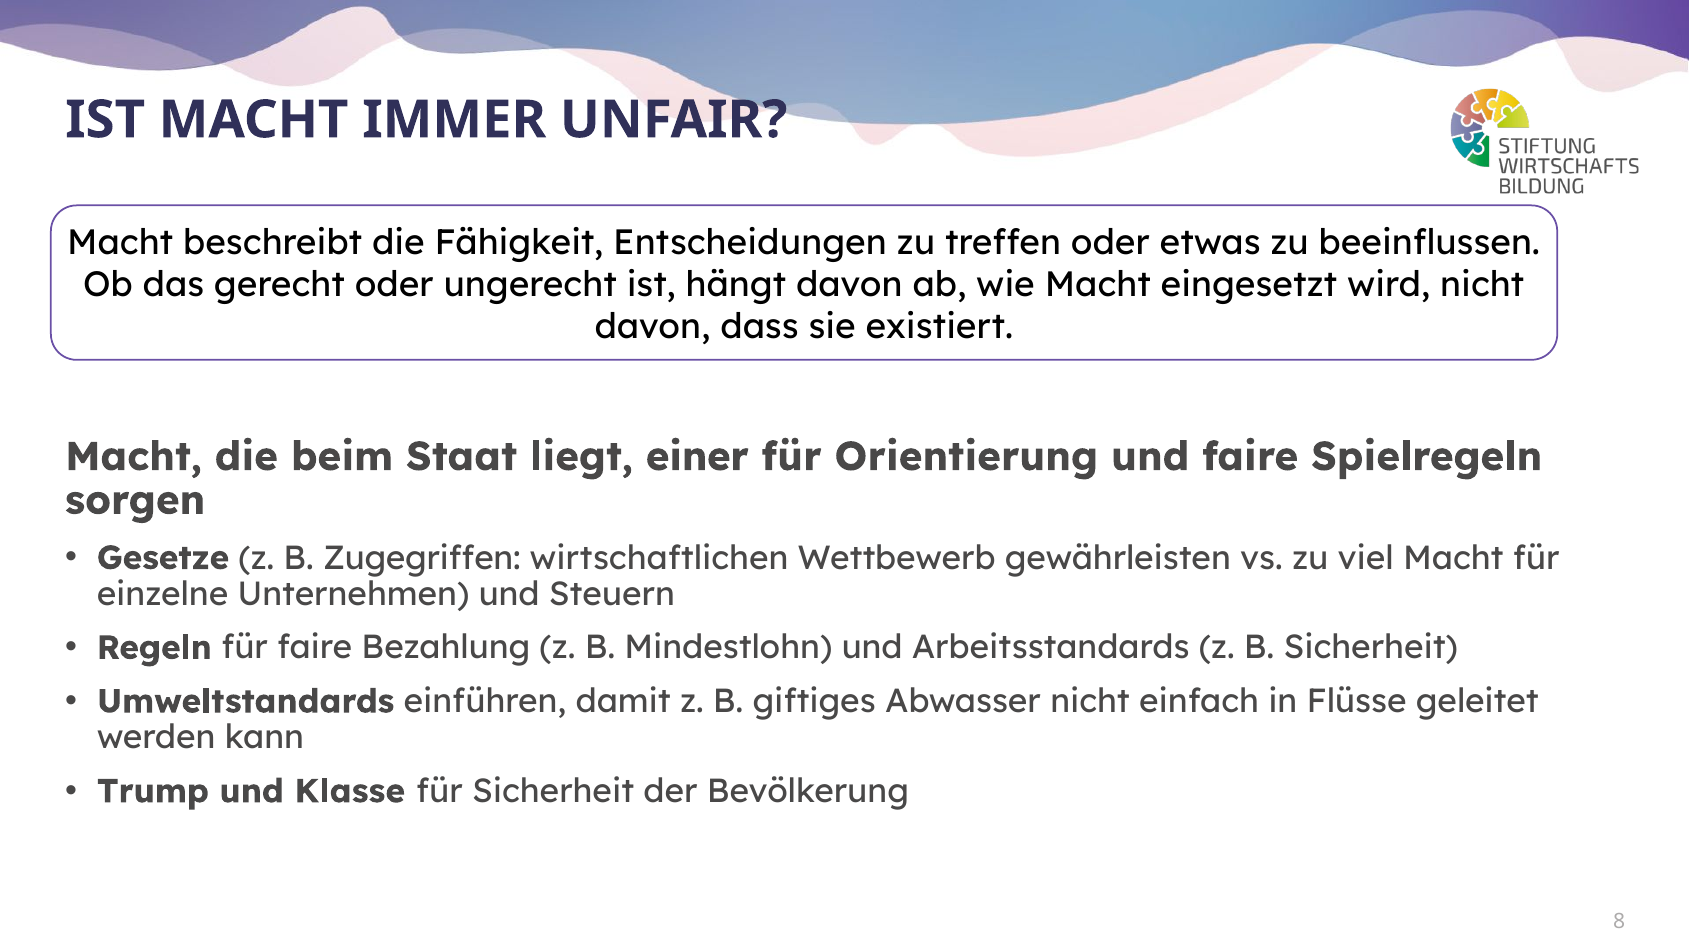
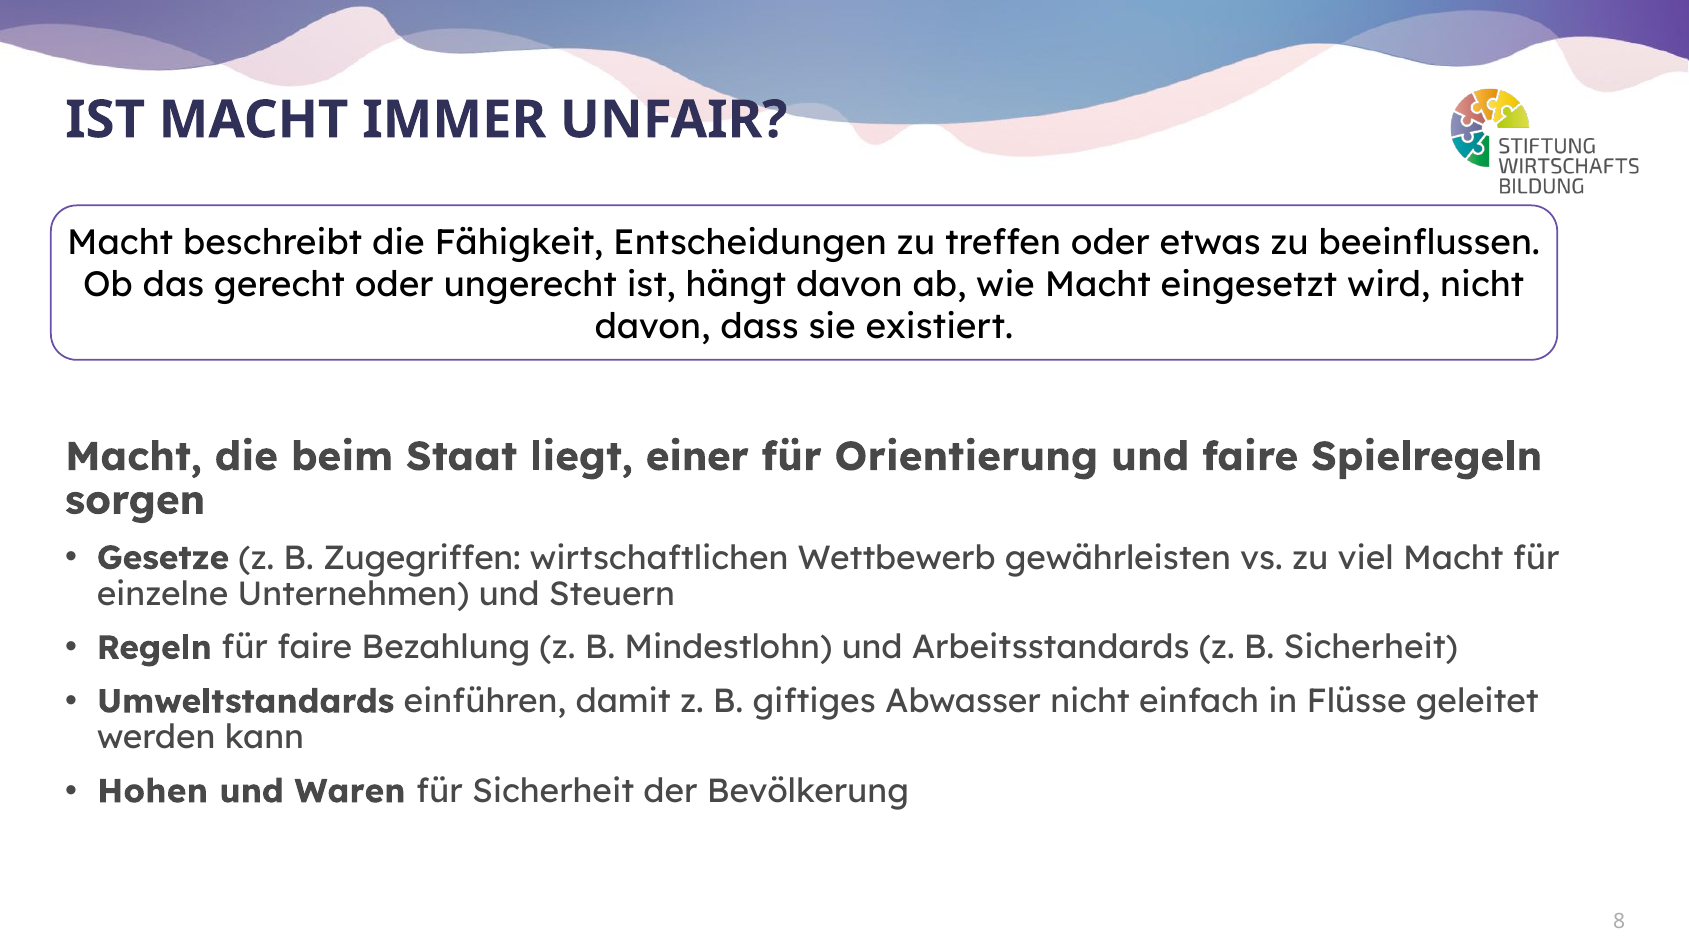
Trump: Trump -> Hohen (153, 791)
Klasse: Klasse -> Waren (350, 791)
